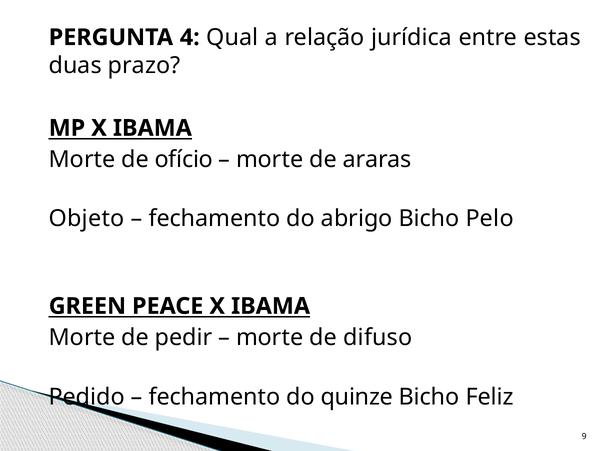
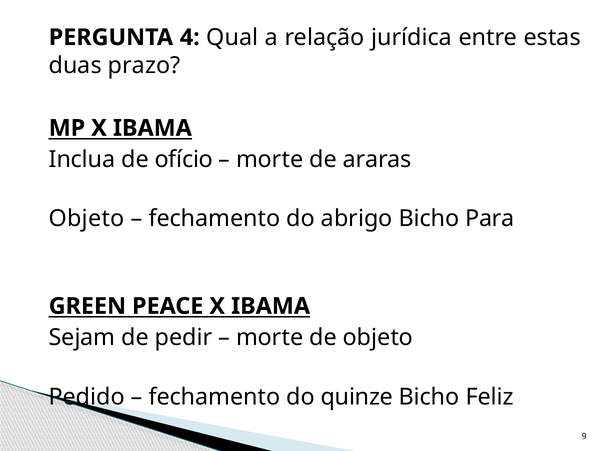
Morte: Morte -> Inclua (82, 159)
Pelo: Pelo -> Para (490, 219)
Morte: Morte -> Sejam (82, 337)
de difuso: difuso -> objeto (378, 337)
